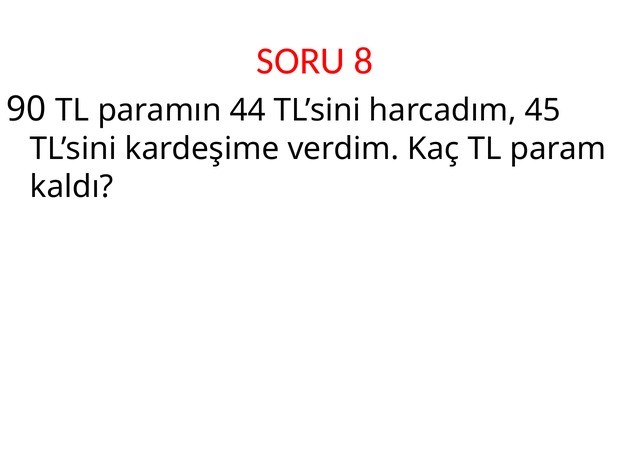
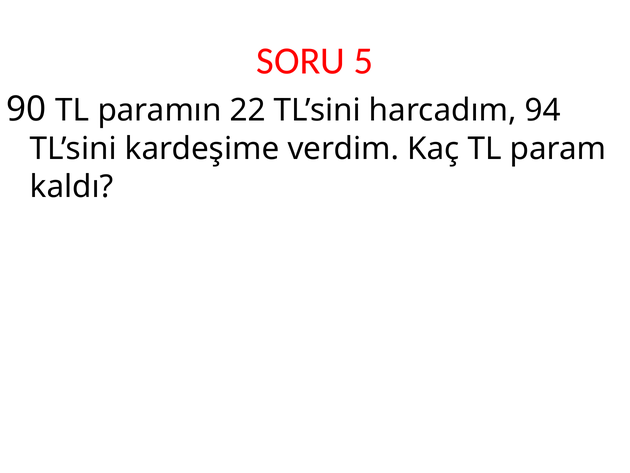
8: 8 -> 5 (364, 61)
44: 44 -> 22 (248, 110)
45: 45 -> 94 (543, 110)
